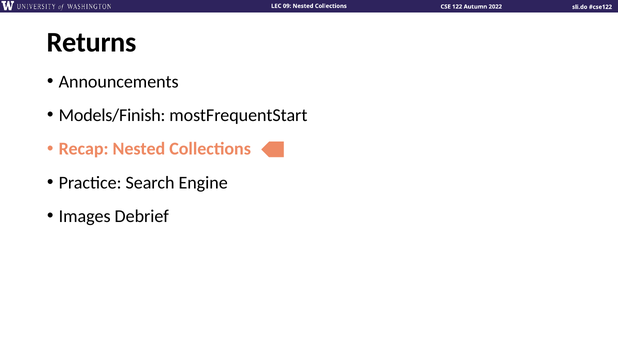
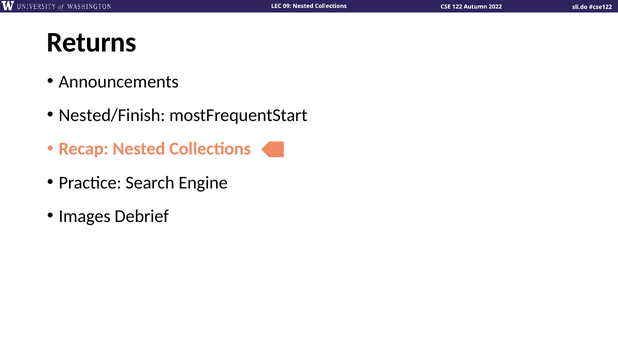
Models/Finish: Models/Finish -> Nested/Finish (112, 115)
